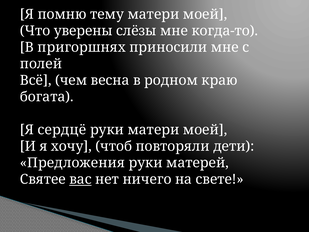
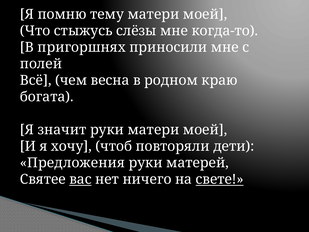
уверены: уверены -> стыжусь (83, 31)
сердцё: сердцё -> значит (62, 130)
свете underline: none -> present (220, 179)
